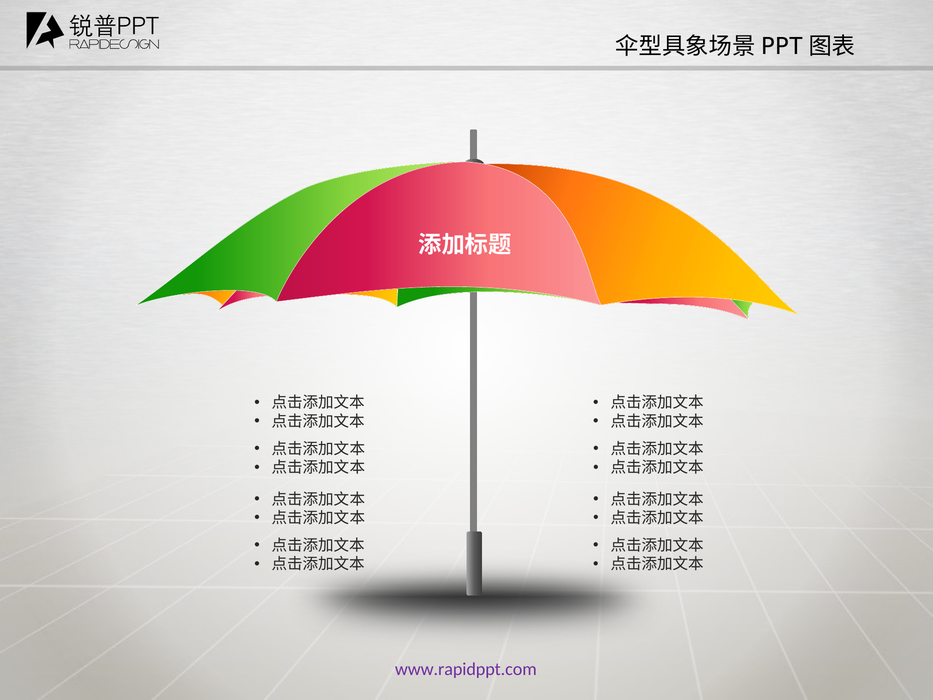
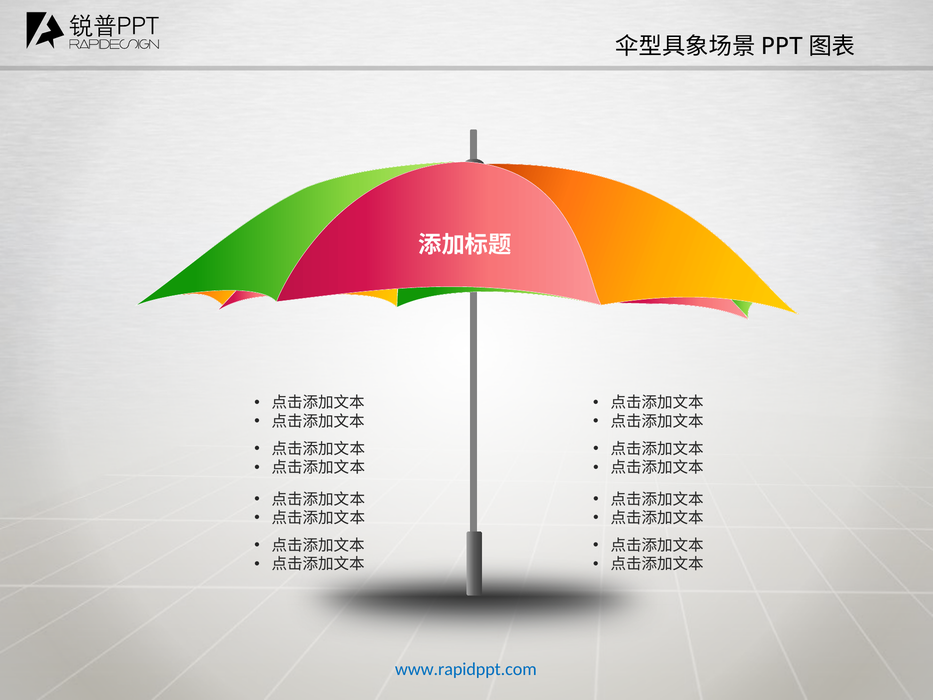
www.rapidppt.com colour: purple -> blue (466, 669)
